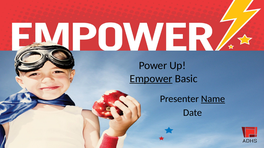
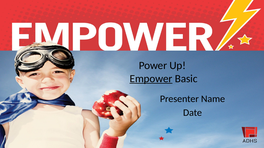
Name underline: present -> none (213, 99)
